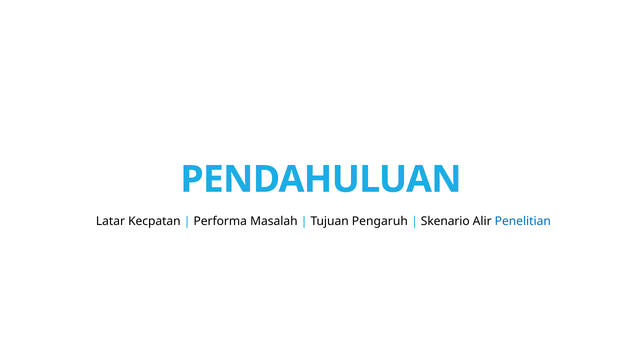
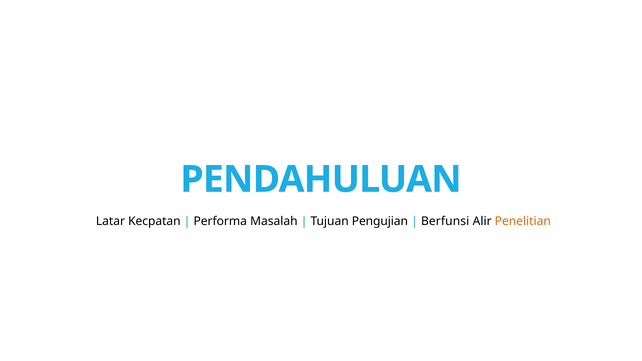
Pengaruh: Pengaruh -> Pengujian (380, 221)
Skenario: Skenario -> Berfunsi (445, 221)
Penelitian colour: blue -> orange (523, 221)
